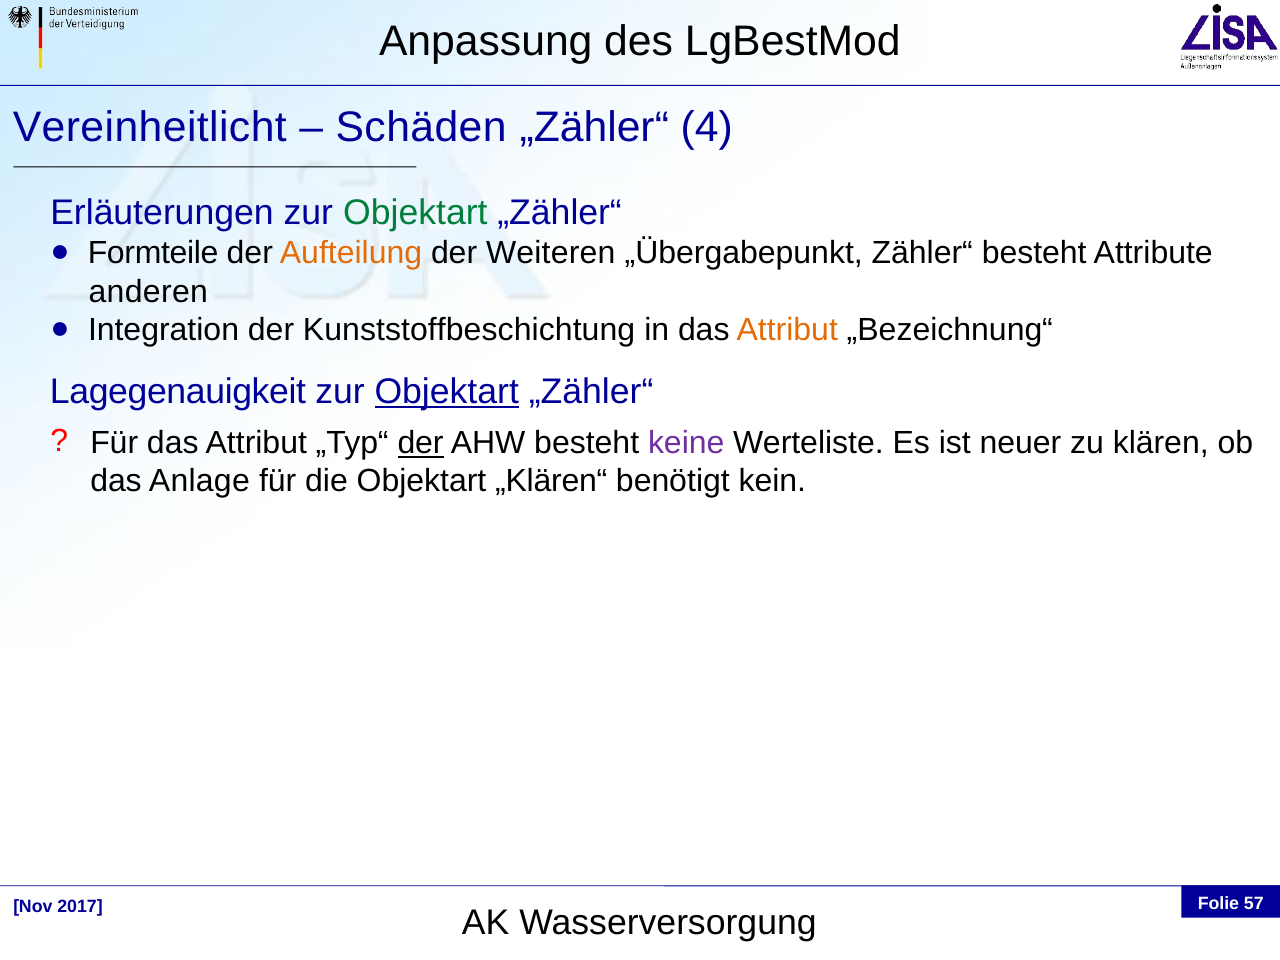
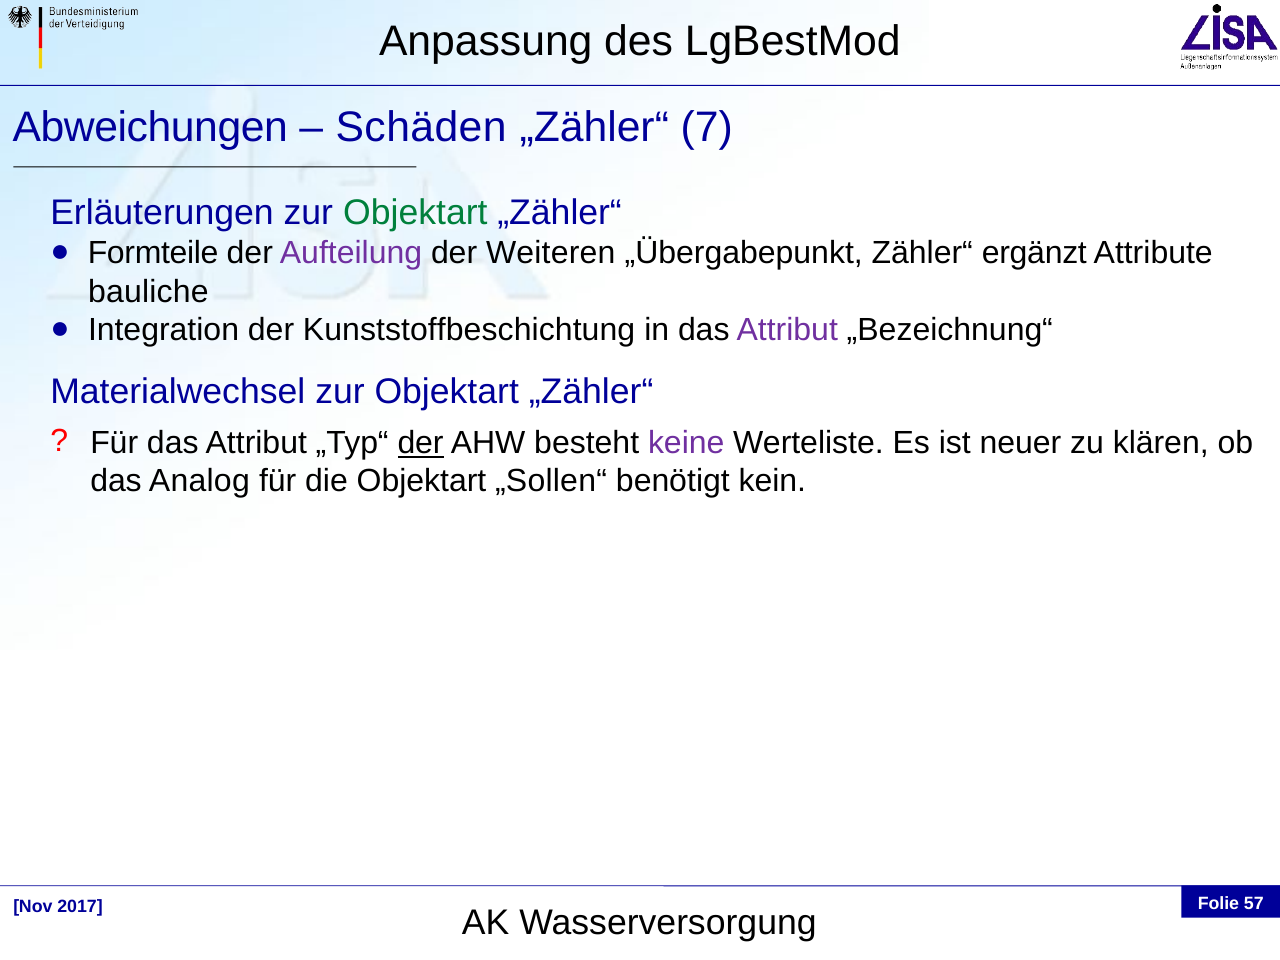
Vereinheitlicht: Vereinheitlicht -> Abweichungen (150, 128)
4: 4 -> 7 (707, 128)
Aufteilung colour: orange -> purple (351, 253)
Zähler“ besteht: besteht -> ergänzt (1034, 253)
anderen: anderen -> bauliche (148, 292)
Attribut colour: orange -> purple (787, 330)
Lagegenauigkeit: Lagegenauigkeit -> Materialwechsel (178, 392)
Objektart underline: present -> none (447, 392)
Anlage: Anlage -> Analog (199, 481)
„Klären“: „Klären“ -> „Sollen“ (551, 481)
